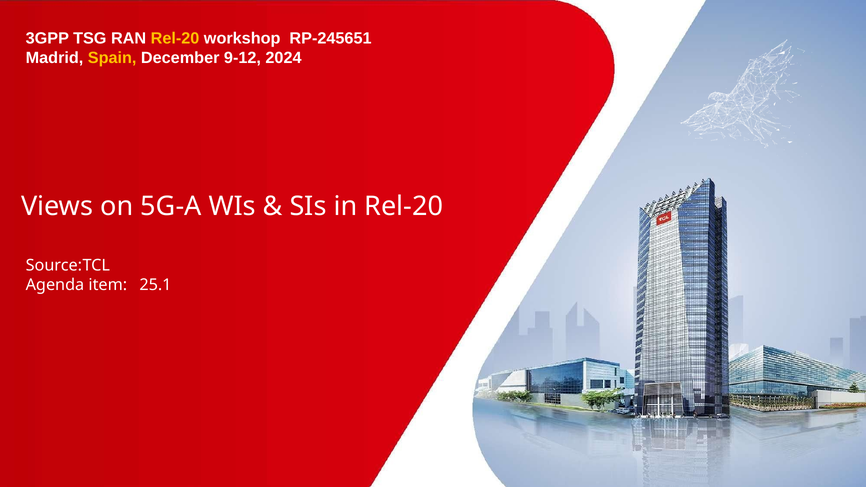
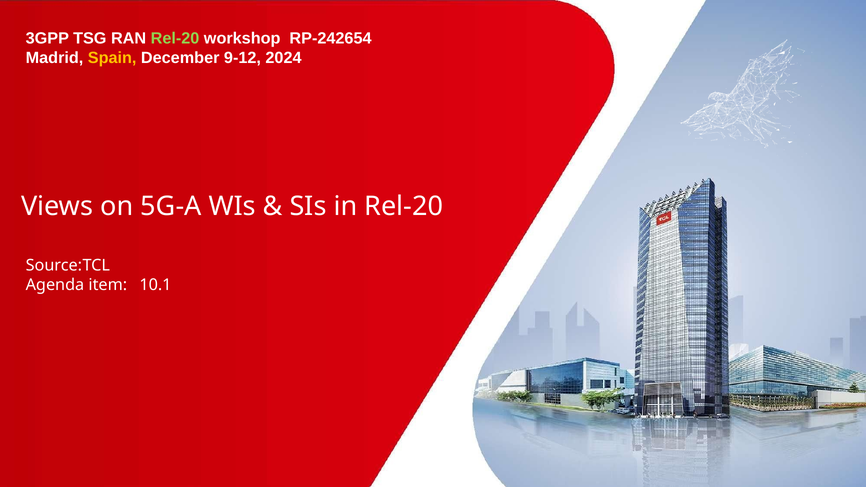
Rel-20 colour: yellow -> light green (175, 38)
RP-245651: RP-245651 -> RP-242654 (331, 38)
25.1: 25.1 -> 10.1 (155, 285)
